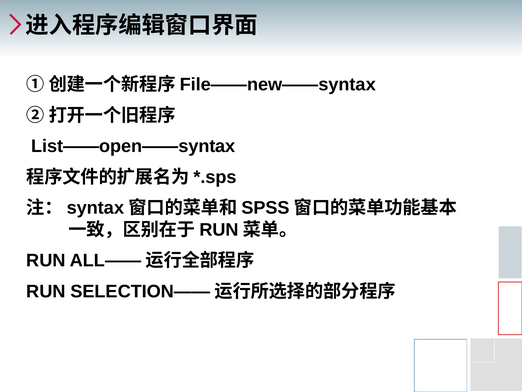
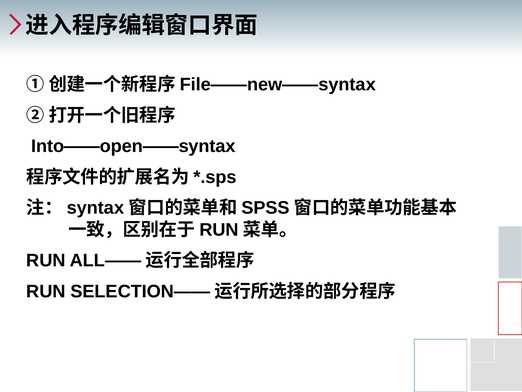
List——open——syntax: List——open——syntax -> Into——open——syntax (133, 146)
